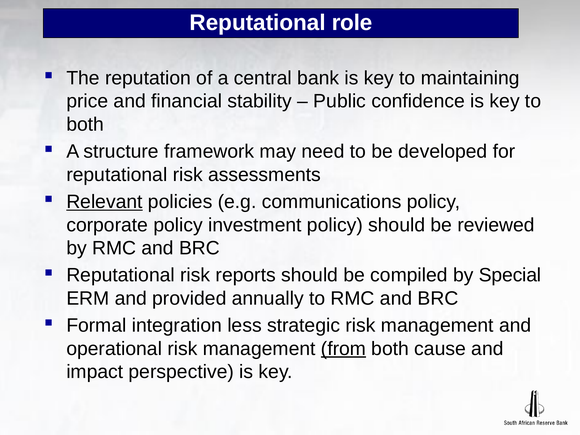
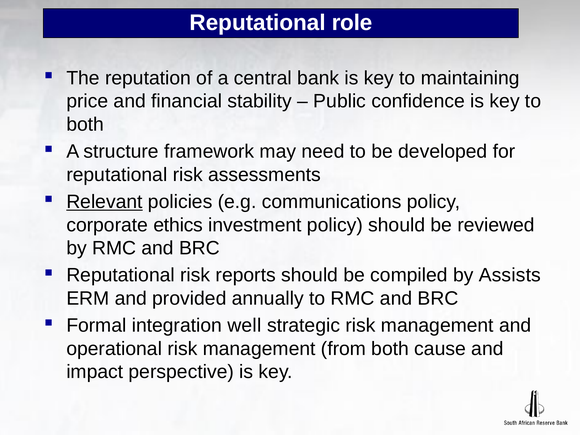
corporate policy: policy -> ethics (178, 225)
Special: Special -> Assists (510, 275)
less: less -> well (244, 325)
from underline: present -> none (343, 349)
